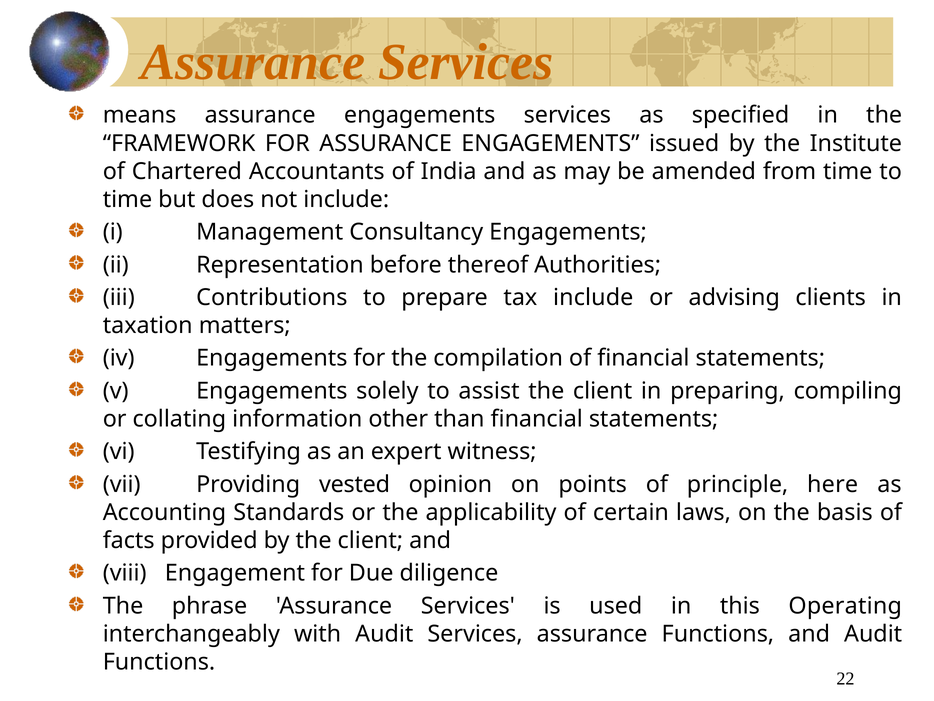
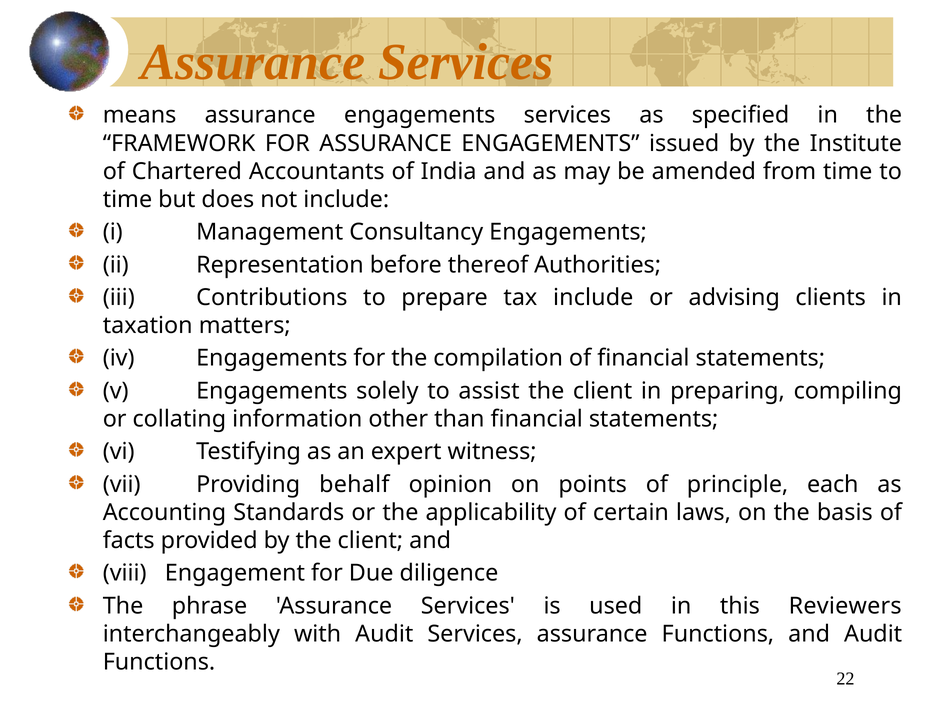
vested: vested -> behalf (354, 484)
here: here -> each (833, 484)
Operating: Operating -> Reviewers (845, 606)
